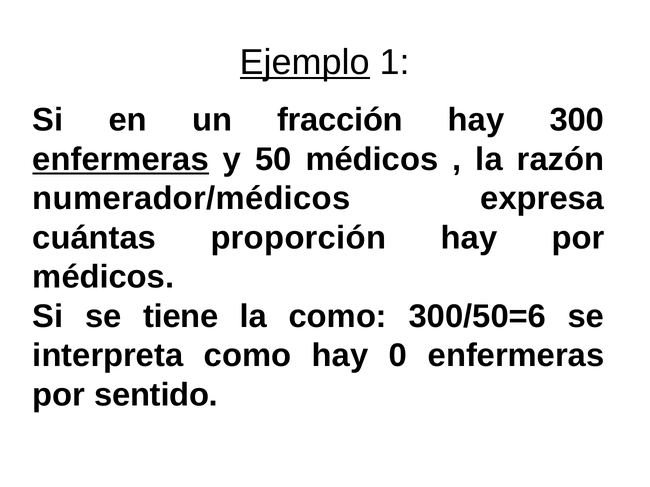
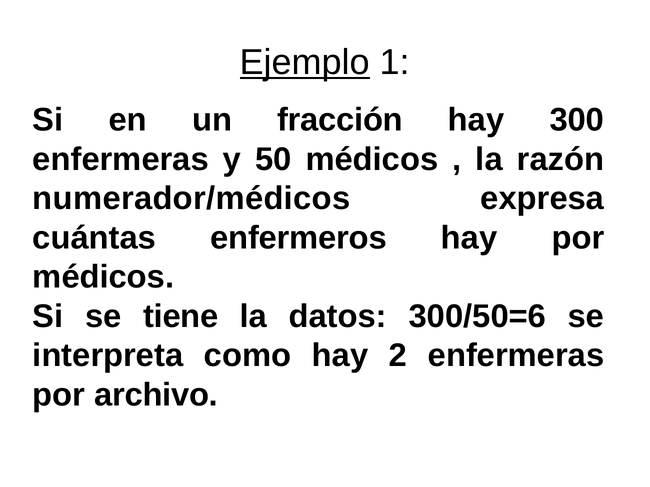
enfermeras underline: present -> none (121, 159)
proporción: proporción -> enfermeros (299, 238)
la como: como -> datos (338, 317)
0: 0 -> 2 (398, 356)
sentido: sentido -> archivo (156, 395)
